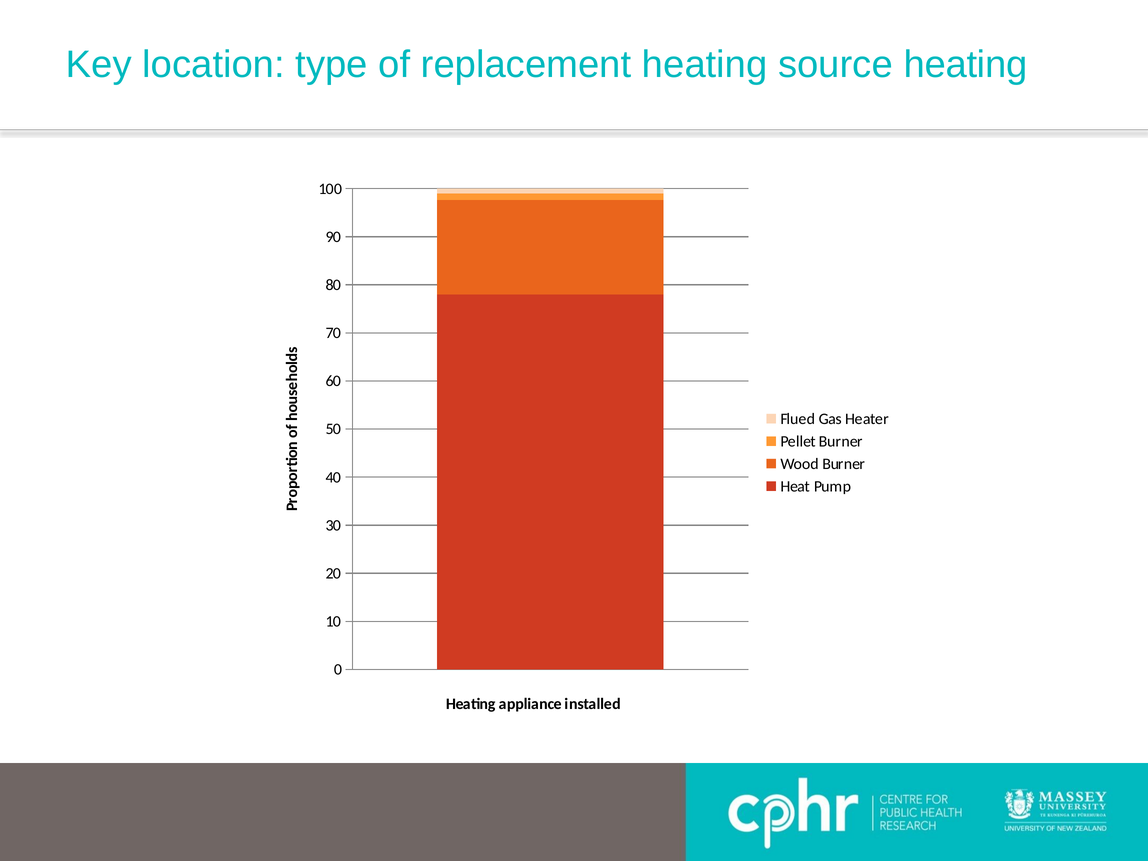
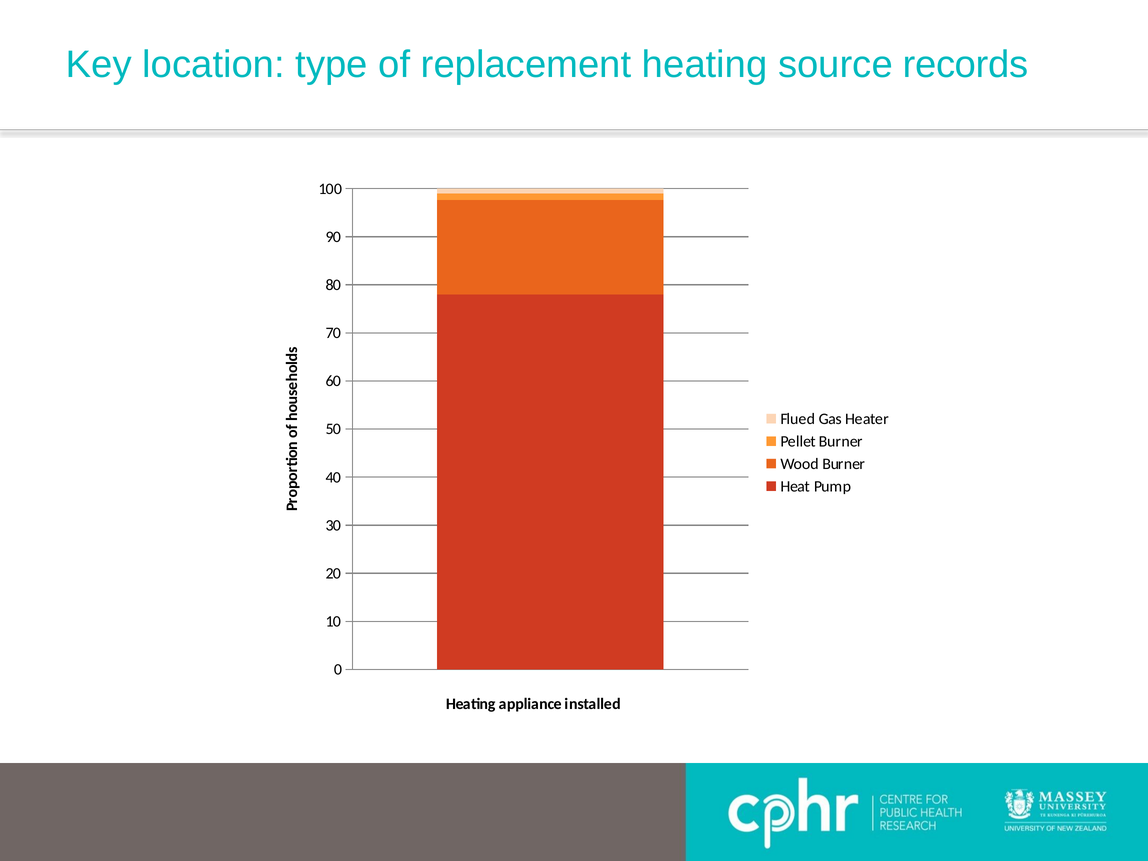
source heating: heating -> records (965, 64)
